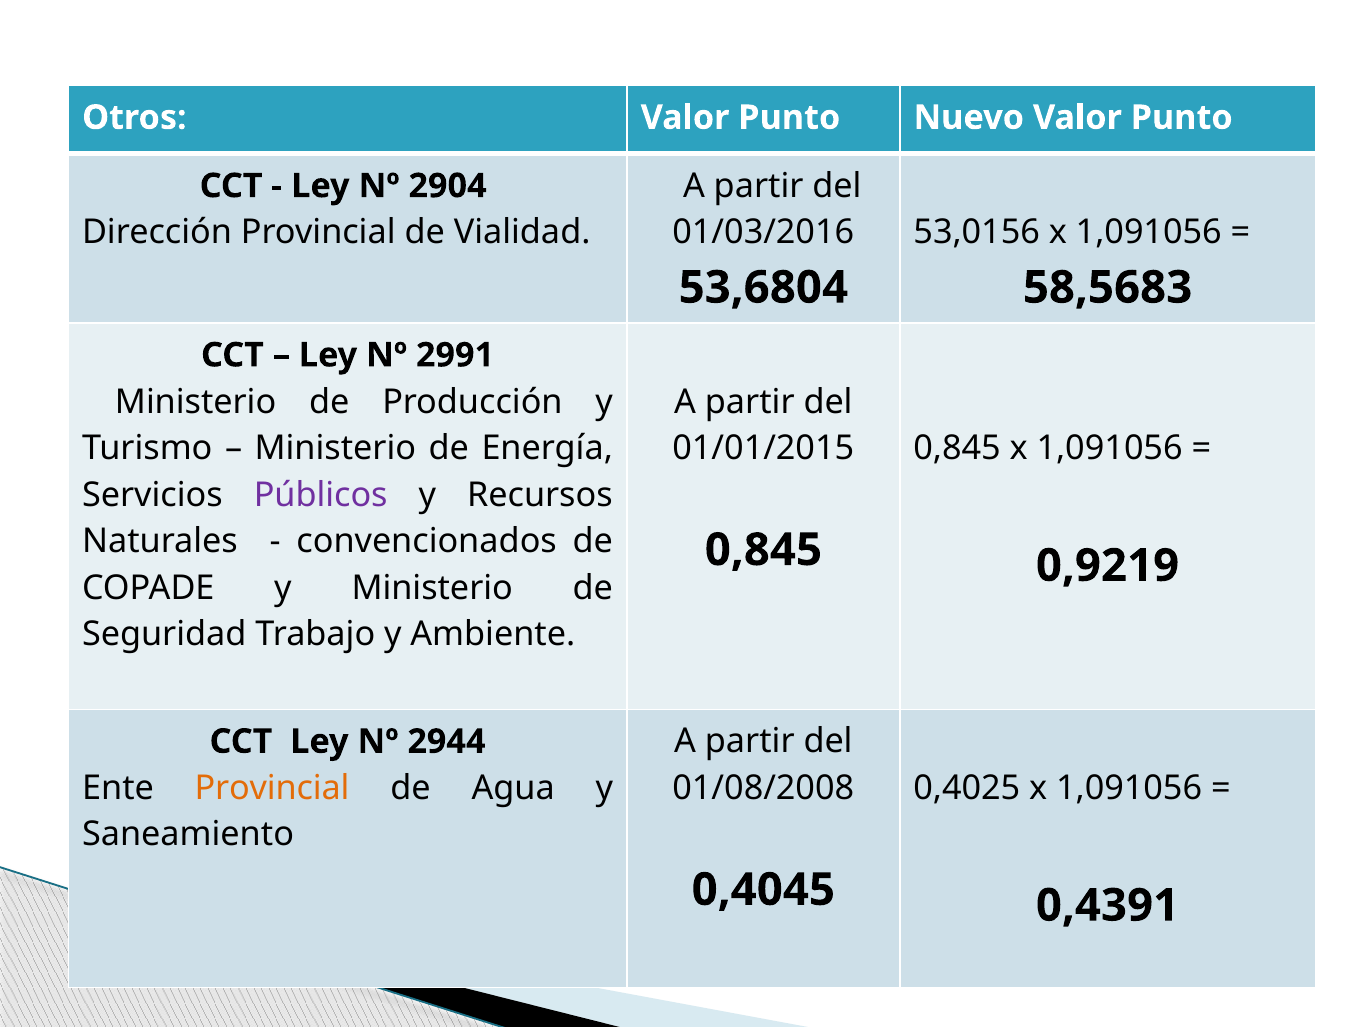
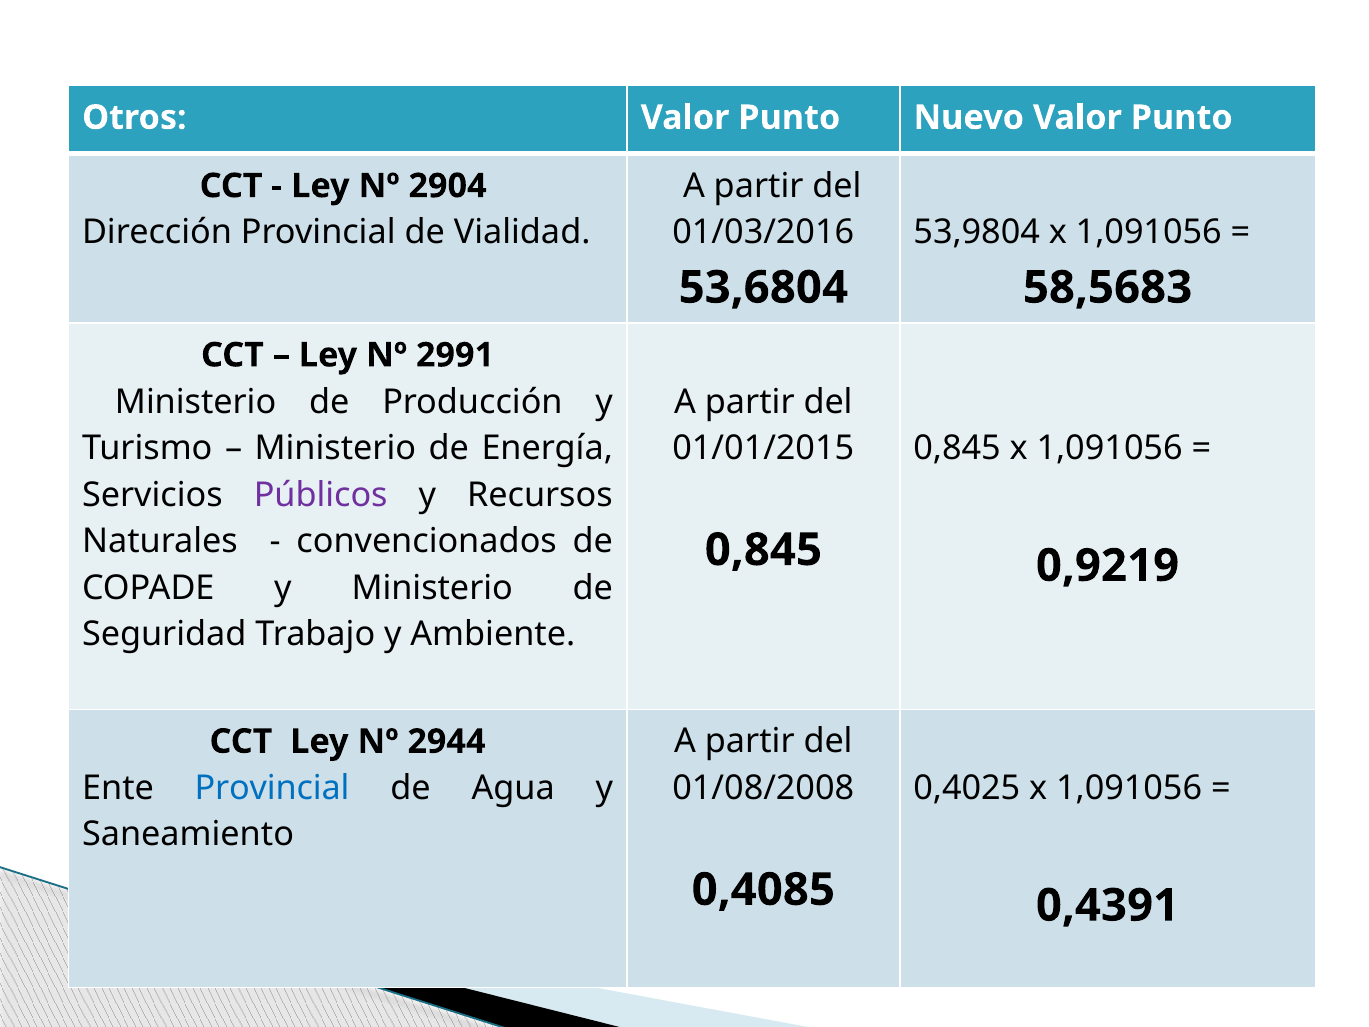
53,0156: 53,0156 -> 53,9804 (977, 232)
Provincial colour: orange -> blue (272, 788)
0,4045: 0,4045 -> 0,4085 (763, 890)
